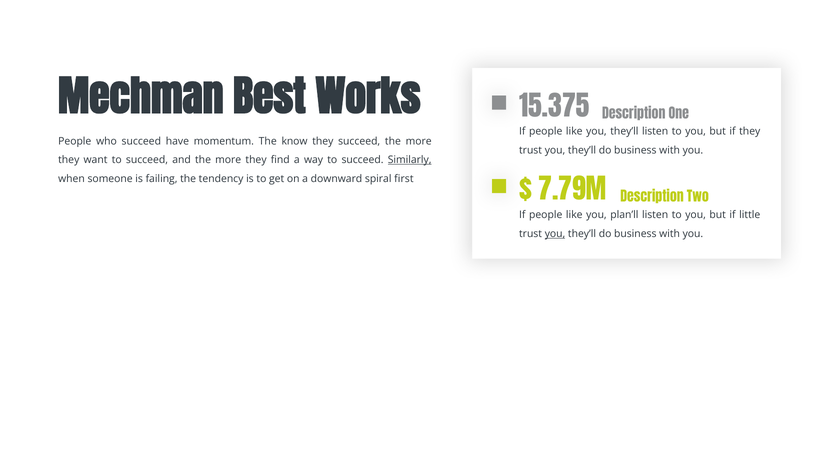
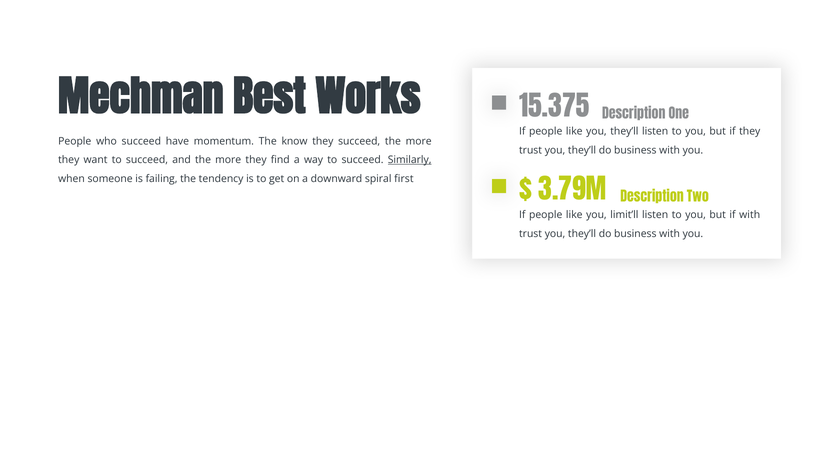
7.79M: 7.79M -> 3.79M (572, 191)
plan’ll: plan’ll -> limit’ll (624, 215)
if little: little -> with (750, 215)
you underline: present -> none (555, 234)
